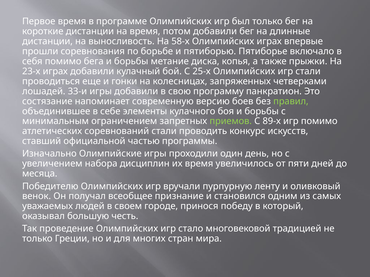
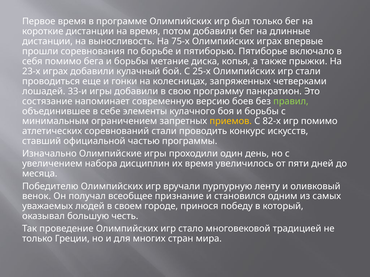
58-х: 58-х -> 75-х (180, 41)
приемов colour: light green -> yellow (231, 121)
89-х: 89-х -> 82-х (272, 121)
